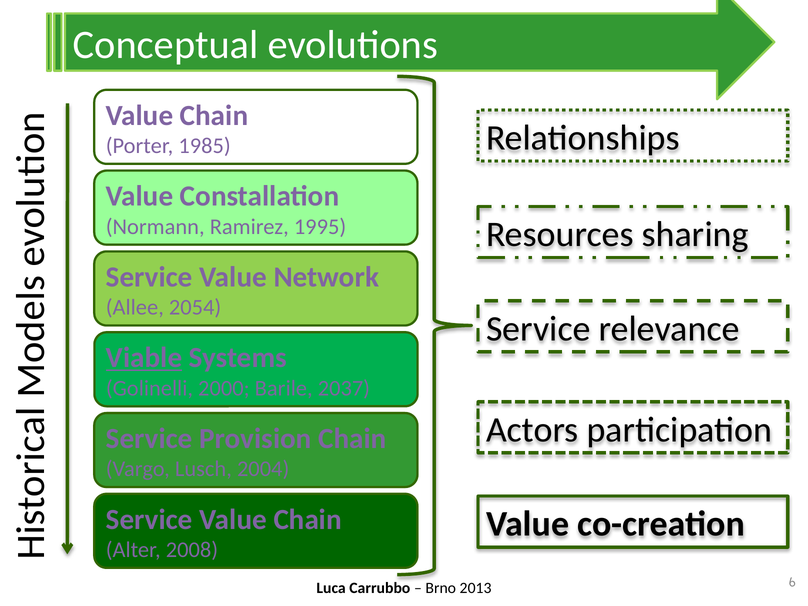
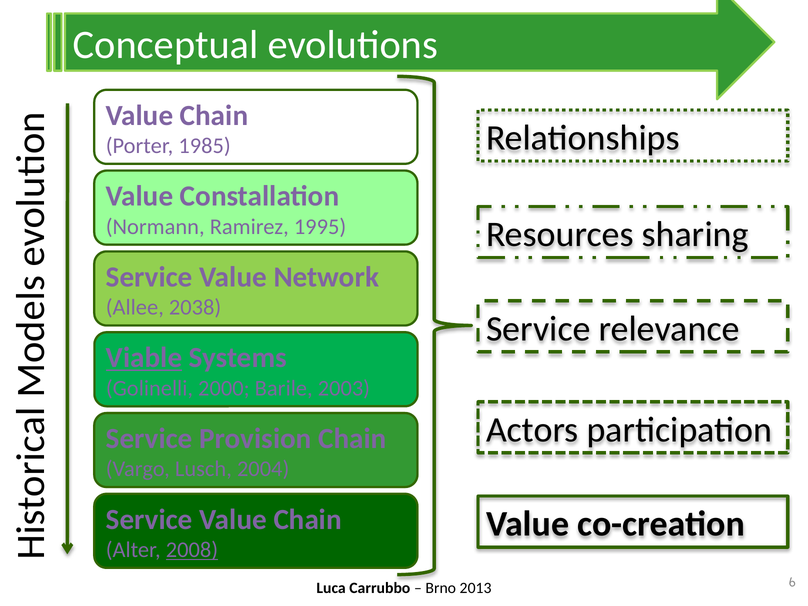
2054: 2054 -> 2038 (195, 307)
2037: 2037 -> 2003 (344, 388)
2008 underline: none -> present (192, 550)
